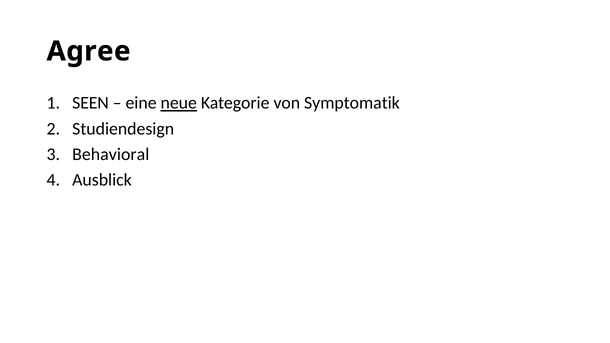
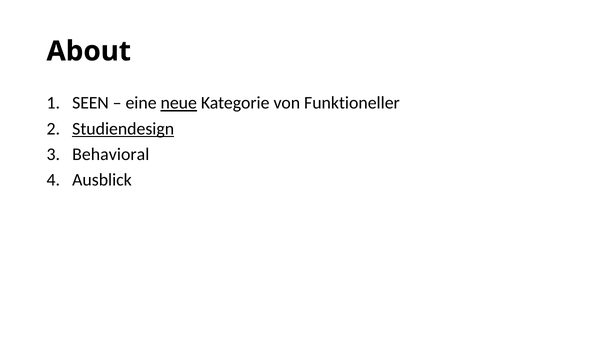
Agree: Agree -> About (89, 51)
Symptomatik: Symptomatik -> Funktioneller (352, 103)
Studiendesign underline: none -> present (123, 129)
